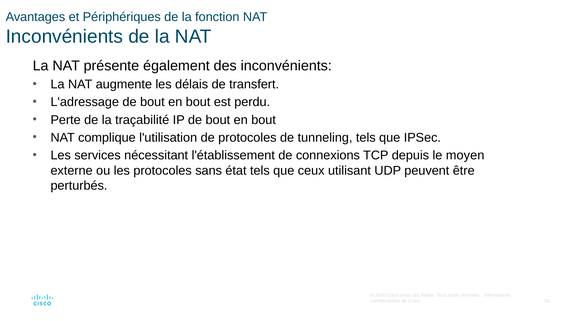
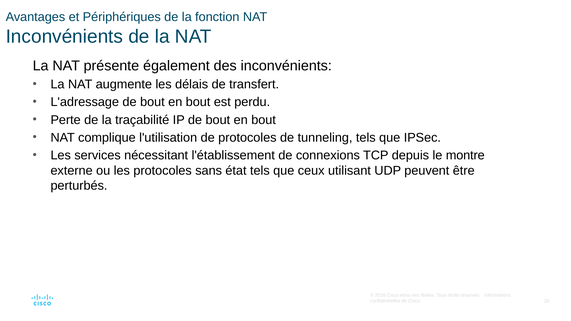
moyen: moyen -> montre (465, 155)
